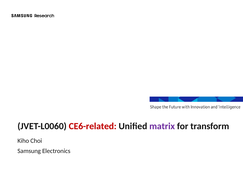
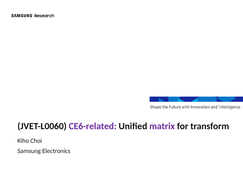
CE6-related colour: red -> purple (93, 126)
